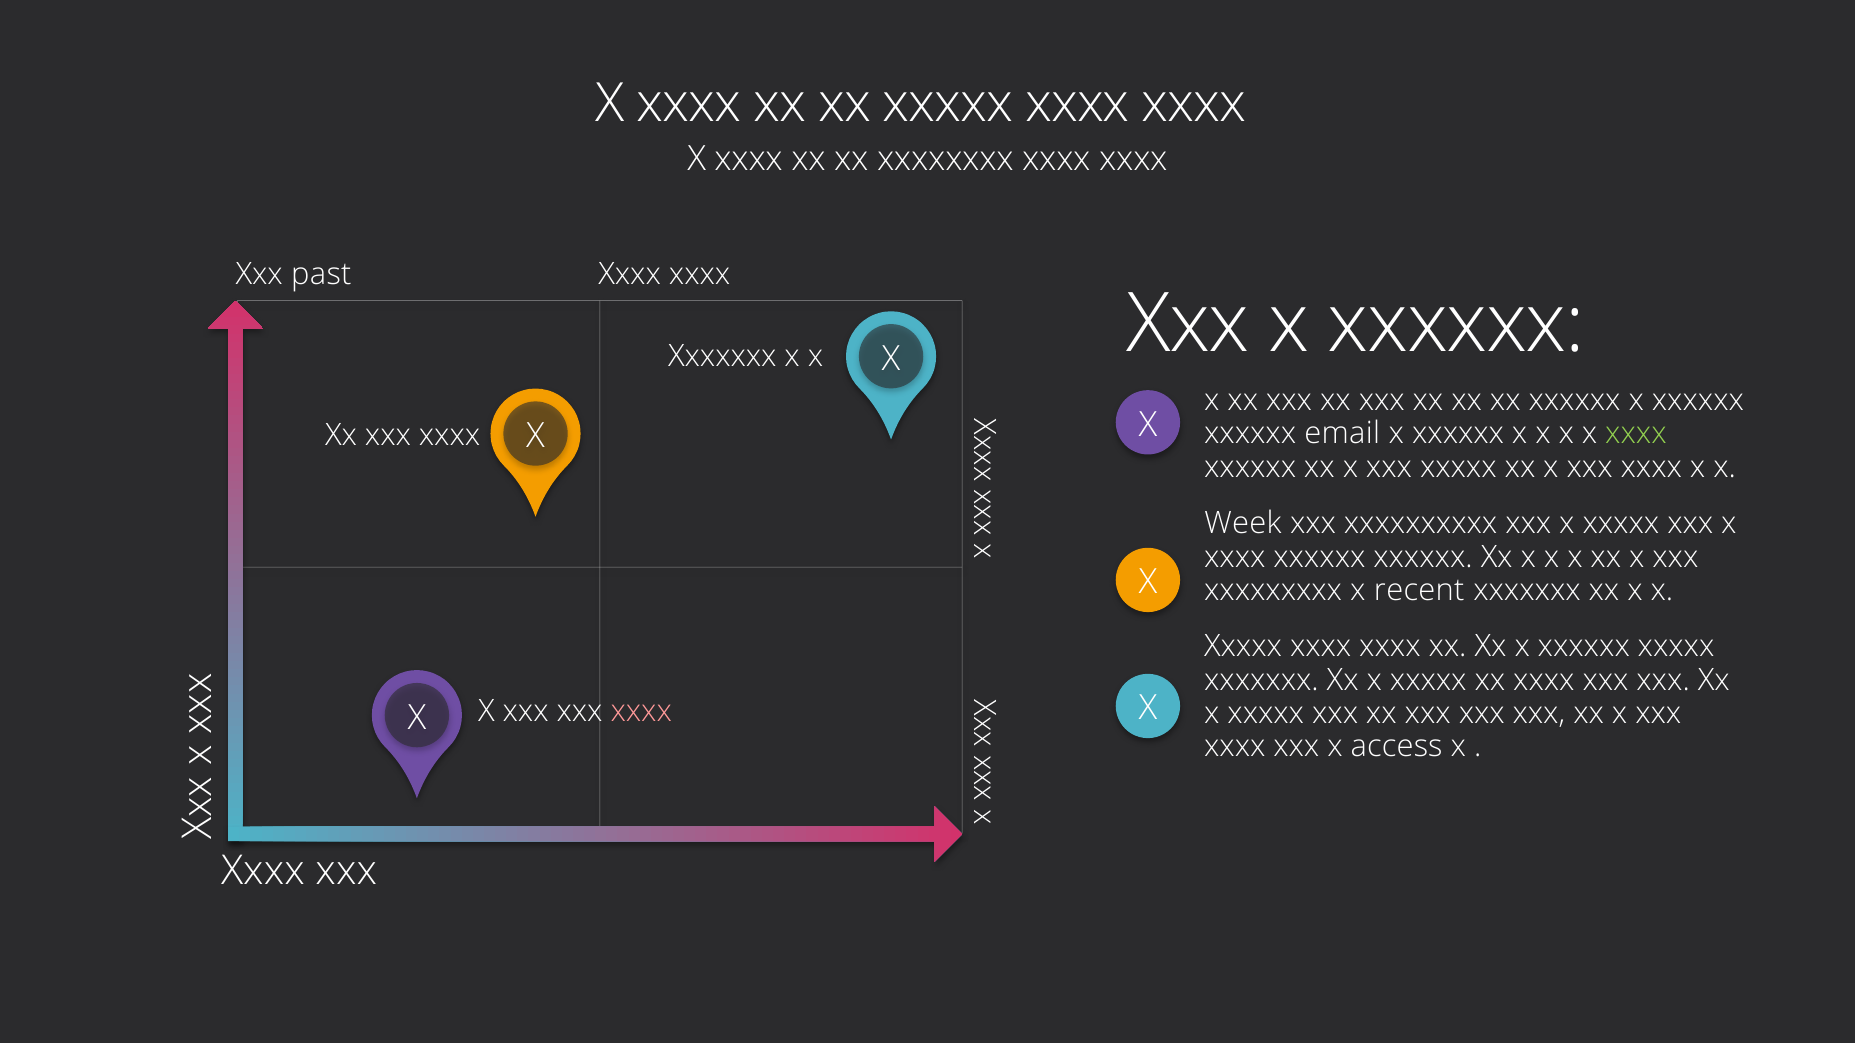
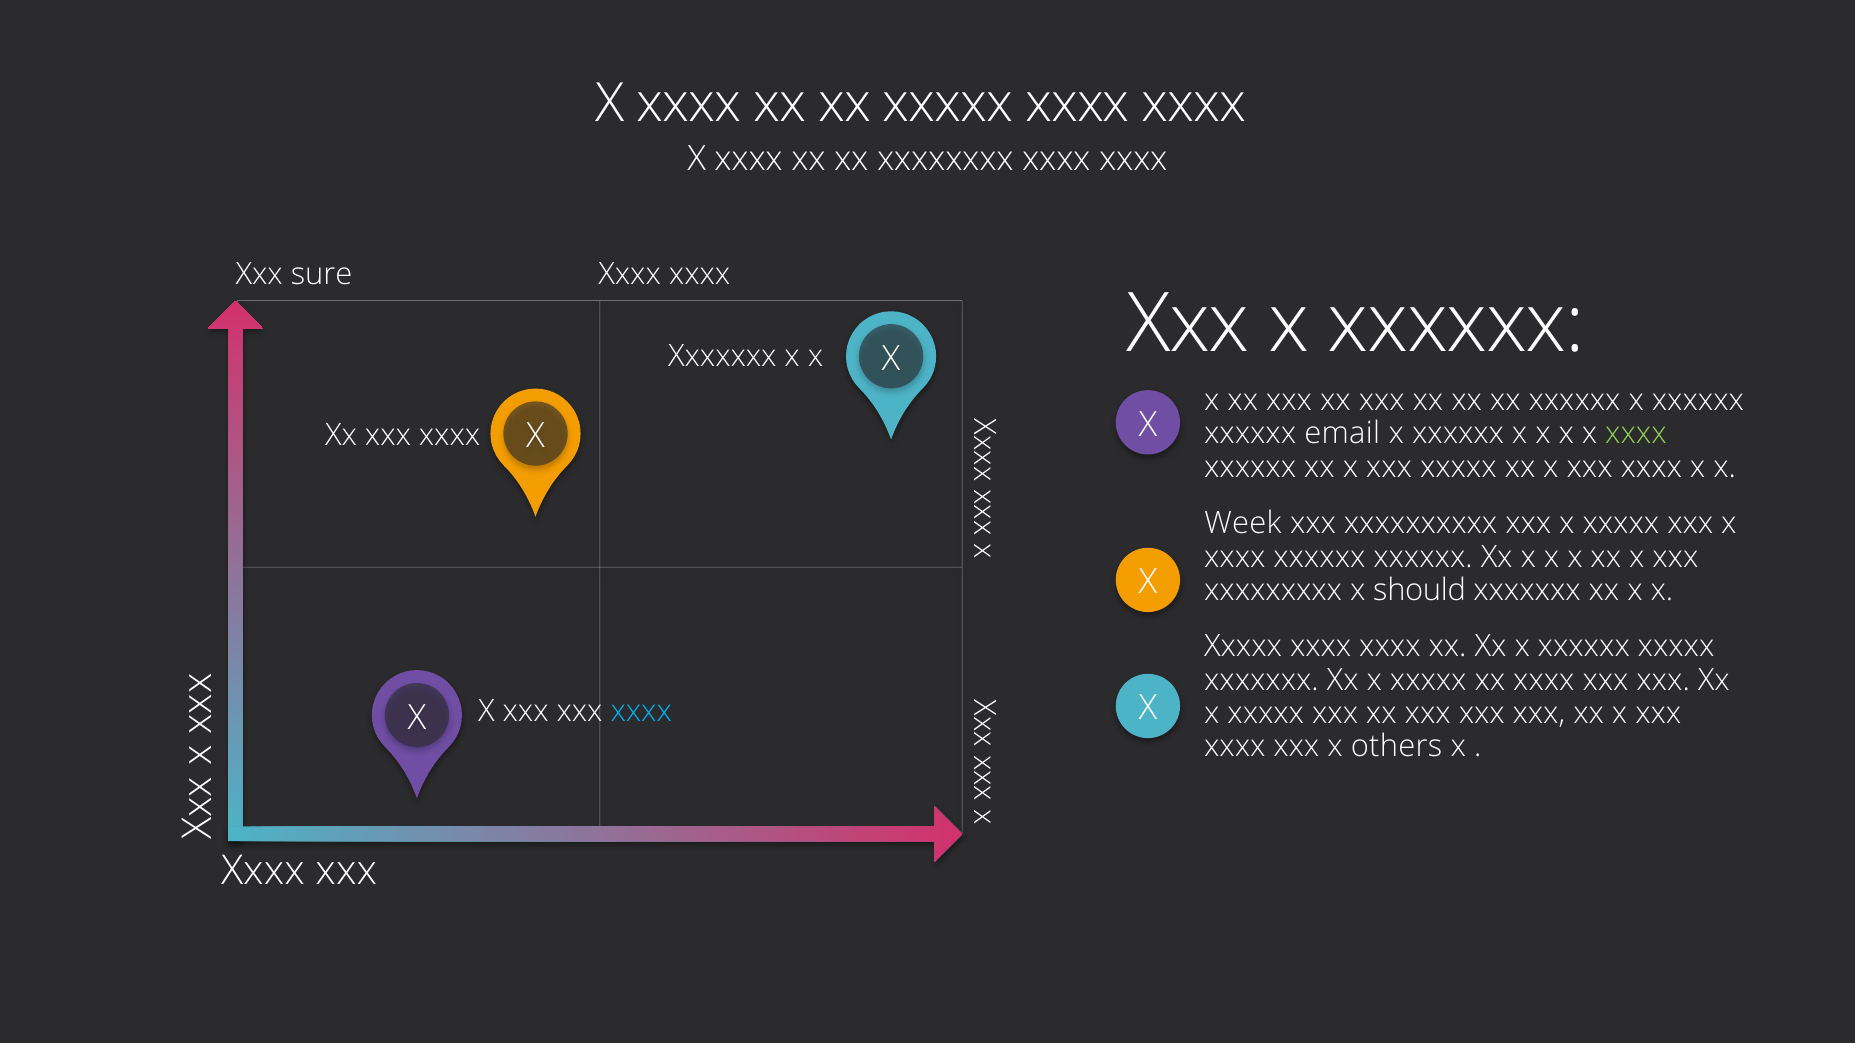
past: past -> sure (322, 275)
recent: recent -> should (1420, 591)
xxxx colour: pink -> light blue (641, 712)
access: access -> others (1397, 747)
